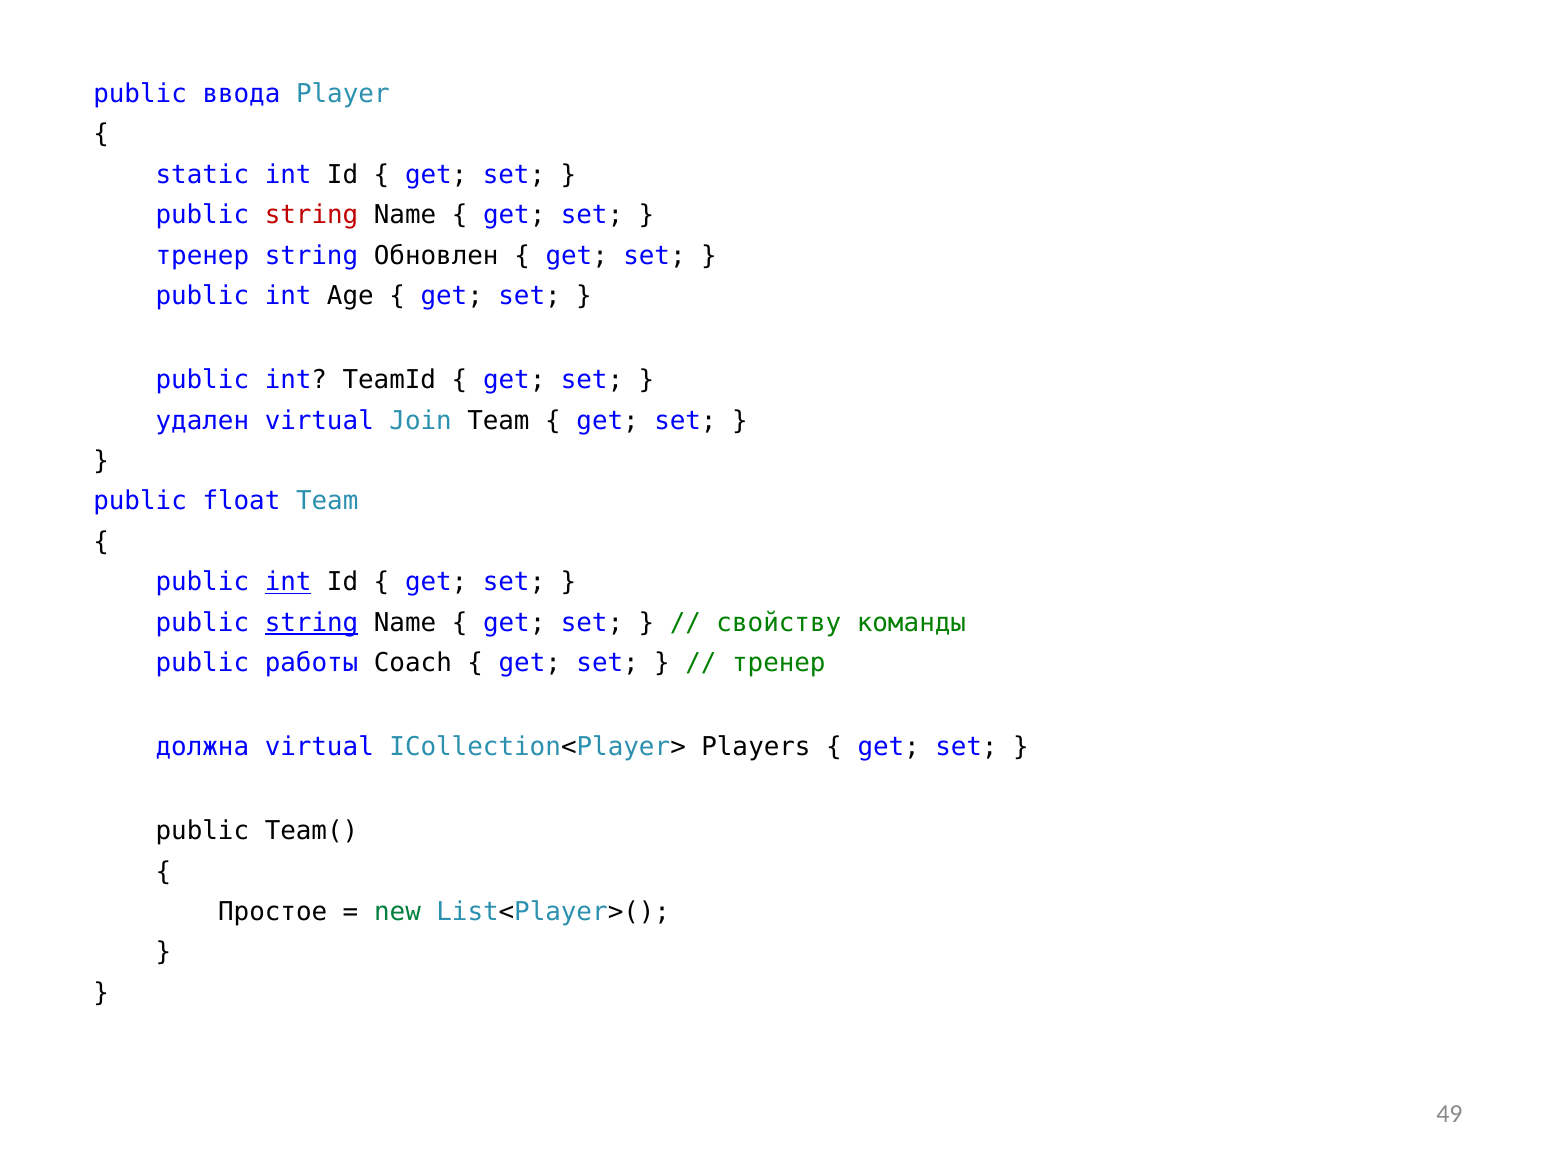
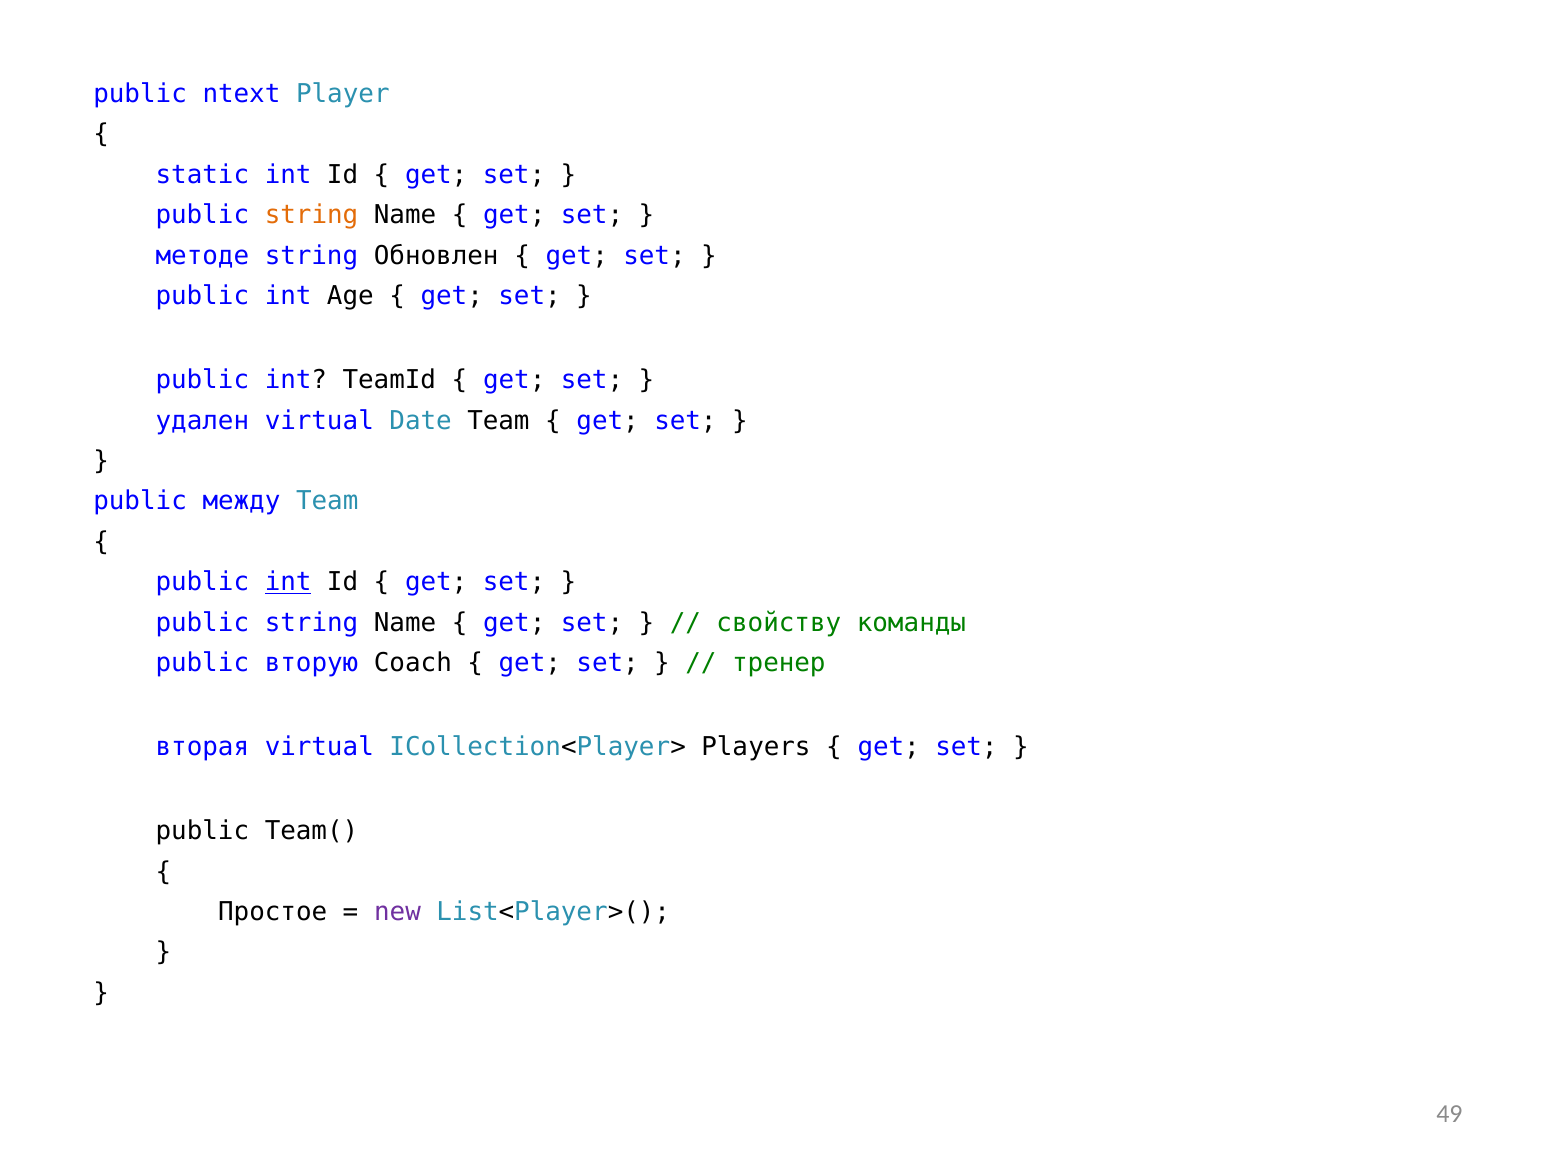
ввода: ввода -> ntext (241, 94)
string colour: red -> orange (312, 215)
тренер: тренер -> методе (202, 256)
Join: Join -> Date (421, 421)
float: float -> между (241, 501)
string underline: present -> none (312, 623)
работы: работы -> вторую (312, 663)
должна: должна -> вторая (202, 747)
new colour: green -> purple (398, 912)
